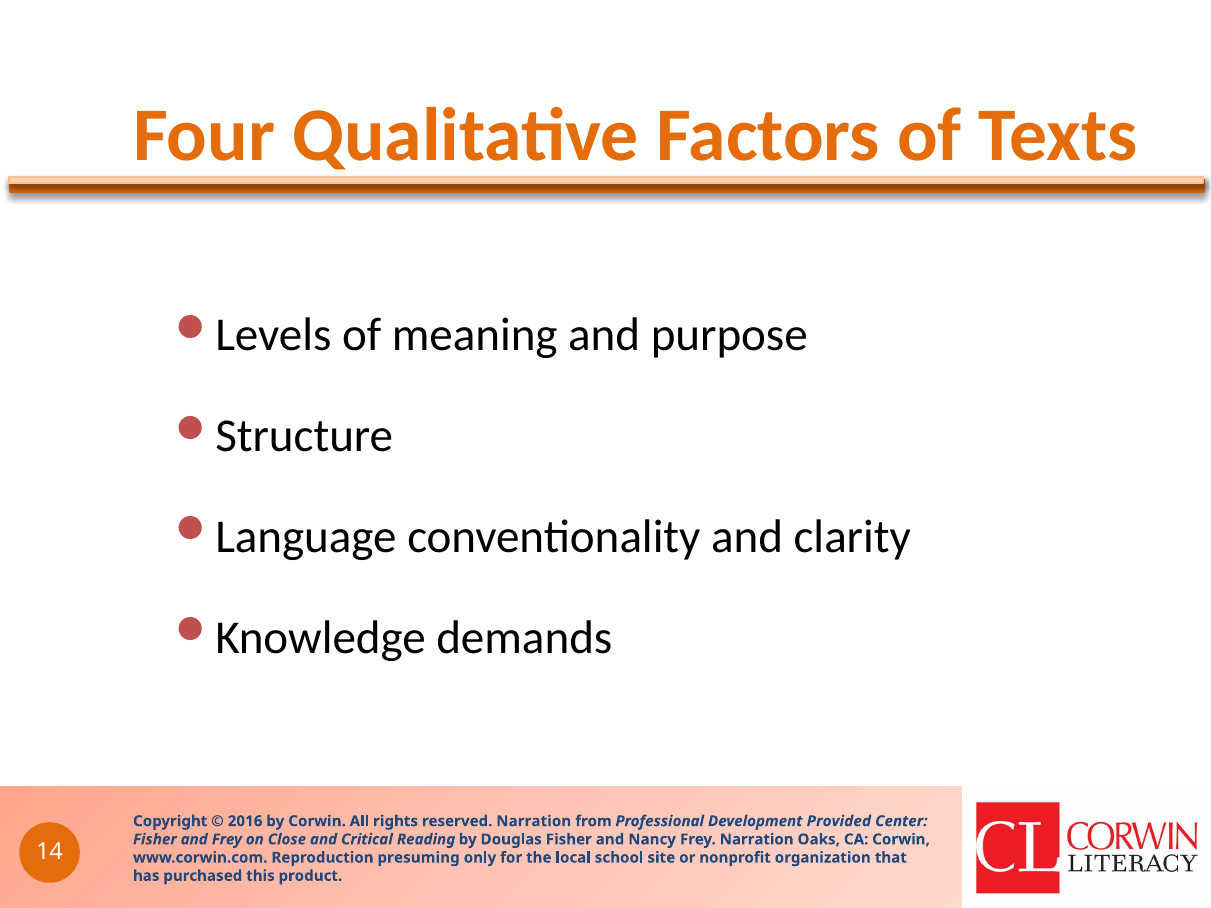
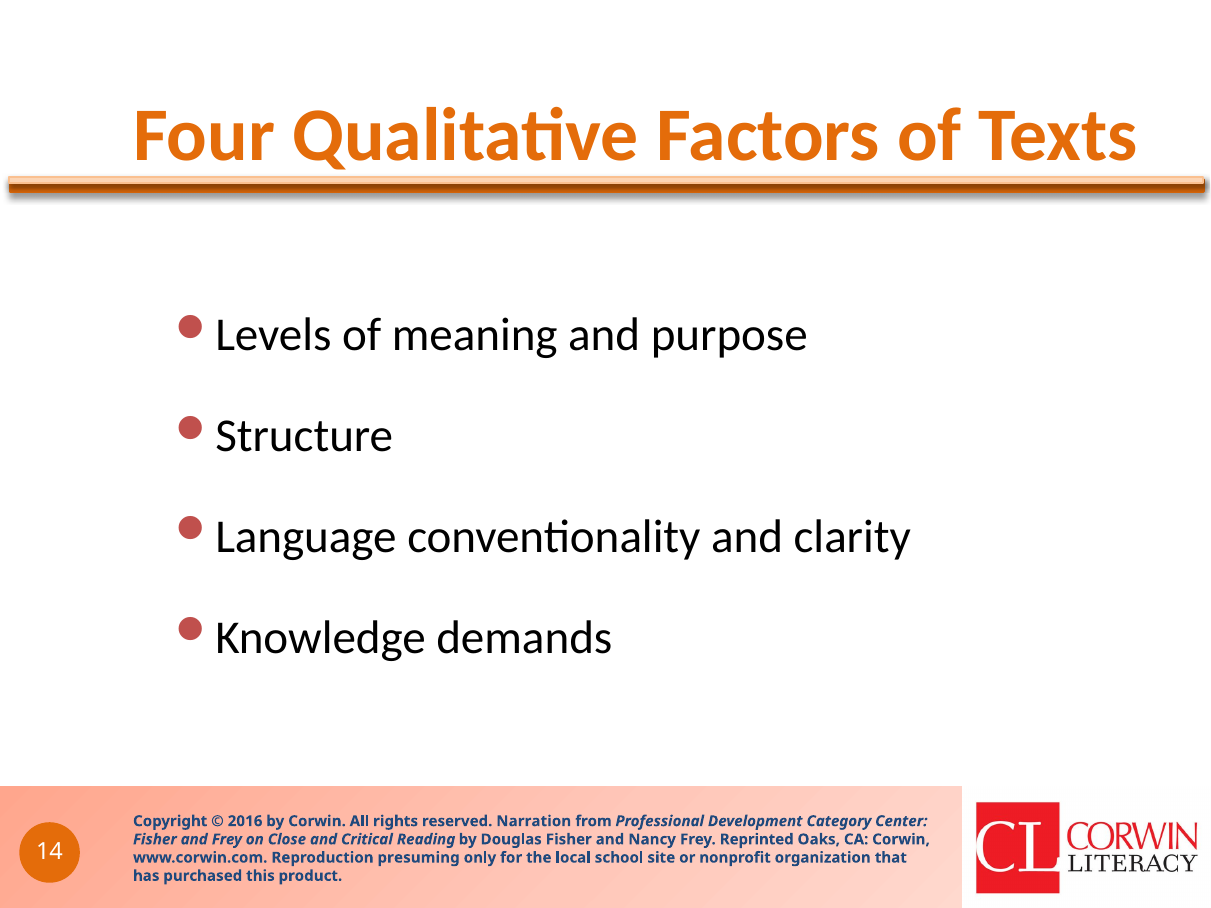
Provided: Provided -> Category (839, 821)
Frey Narration: Narration -> Reprinted (757, 840)
